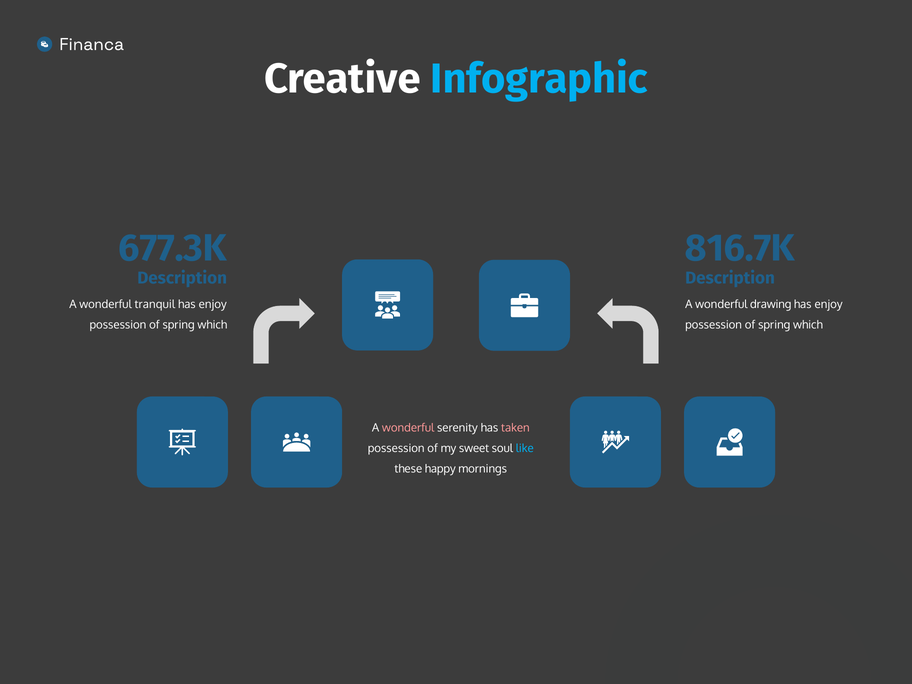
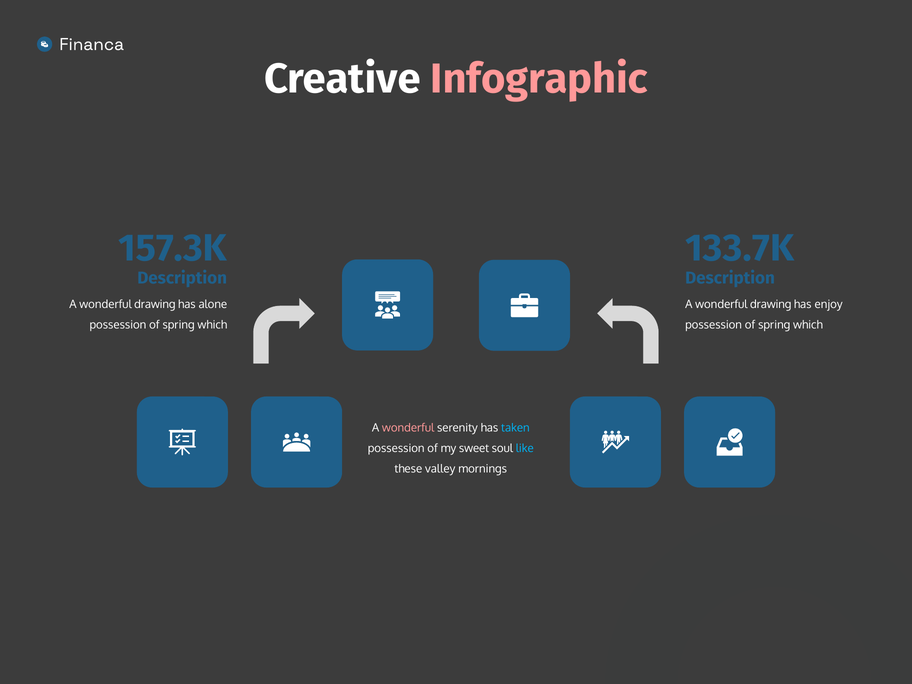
Infographic colour: light blue -> pink (539, 79)
677.3K: 677.3K -> 157.3K (173, 248)
816.7K: 816.7K -> 133.7K (740, 248)
tranquil: tranquil -> drawing (155, 305)
enjoy: enjoy -> alone (213, 305)
taken colour: pink -> light blue (515, 428)
happy: happy -> valley (440, 469)
